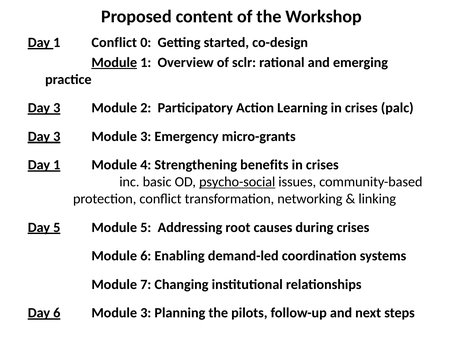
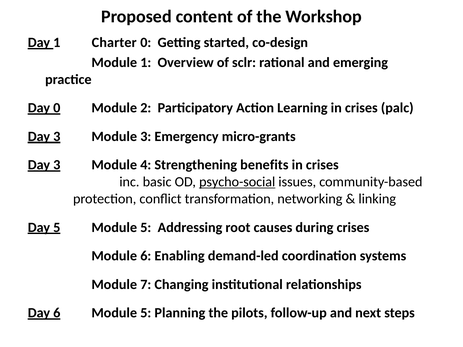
1 Conflict: Conflict -> Charter (114, 43)
Module underline: present -> none (114, 62)
3: 3 -> 0 (57, 108)
1: 1 -> 3 (57, 165)
6 Module 3: 3 -> 5 (146, 313)
